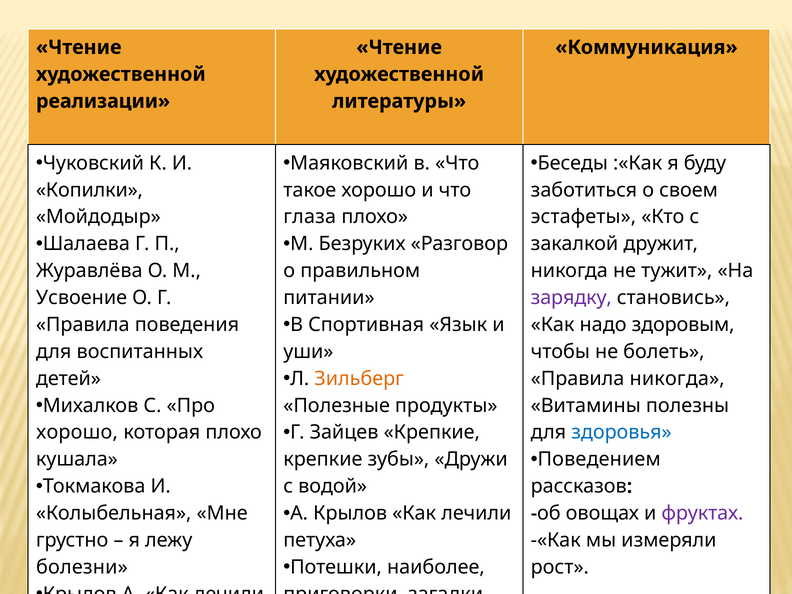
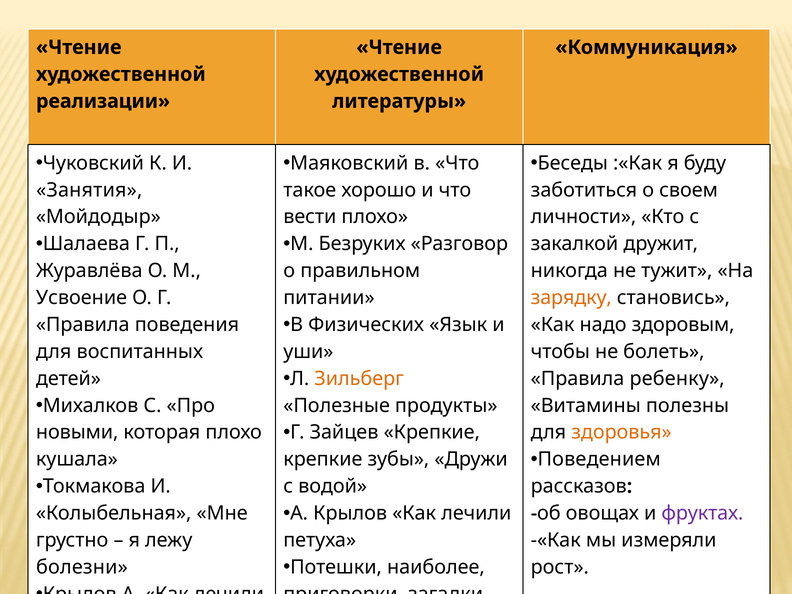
Копилки: Копилки -> Занятия (89, 190)
глаза: глаза -> вести (310, 217)
эстафеты: эстафеты -> личности (583, 217)
зарядку colour: purple -> orange (571, 298)
Спортивная: Спортивная -> Физических (366, 325)
Правила никогда: никогда -> ребенку (677, 379)
хорошо: хорошо -> новыми (77, 432)
здоровья colour: blue -> orange (621, 432)
